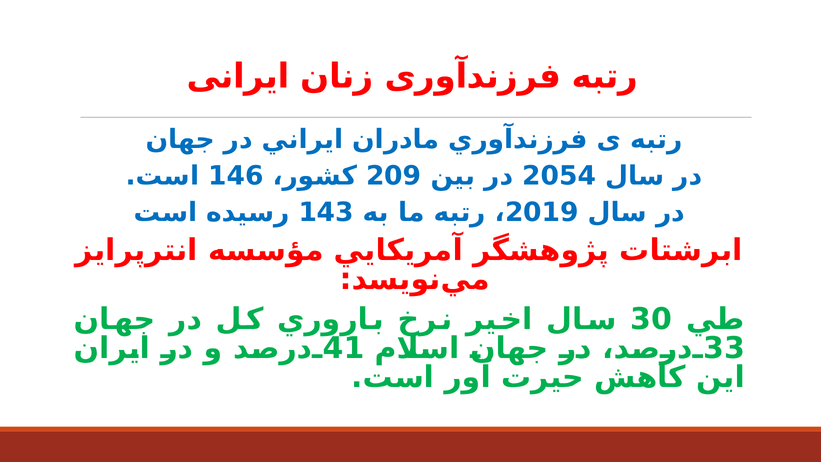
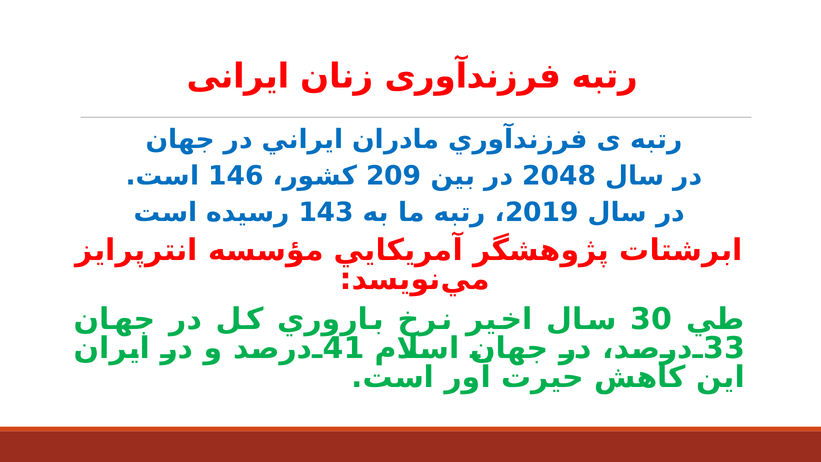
2054: 2054 -> 2048 (559, 176)
